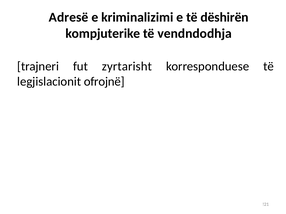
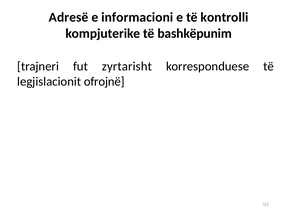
kriminalizimi: kriminalizimi -> informacioni (137, 17)
dëshirën: dëshirën -> kontrolli (225, 17)
vendndodhja: vendndodhja -> bashkëpunim (195, 33)
